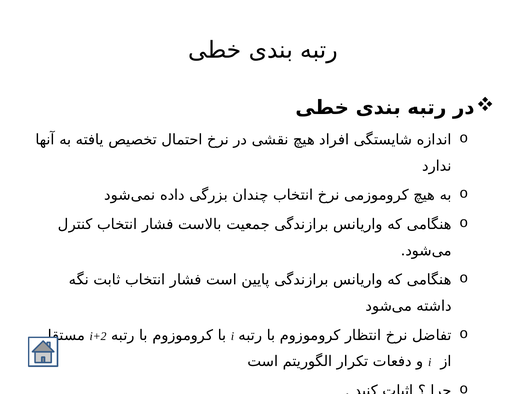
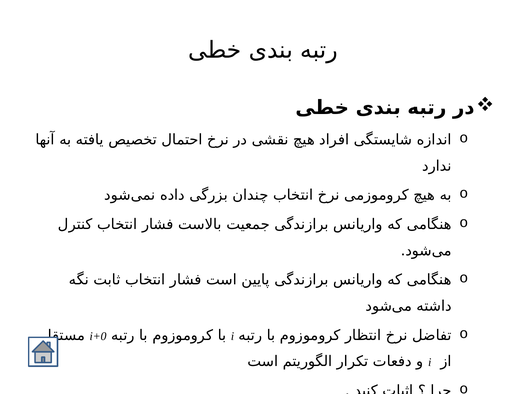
i+2: i+2 -> i+0 (98, 337)
